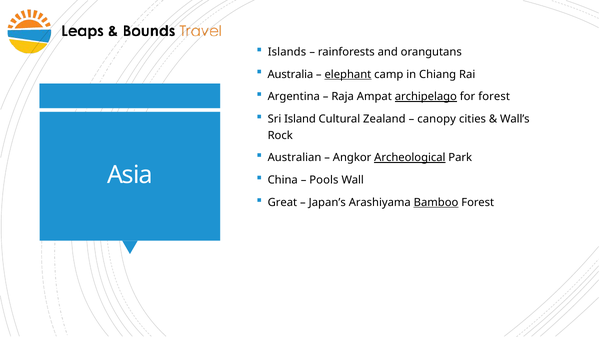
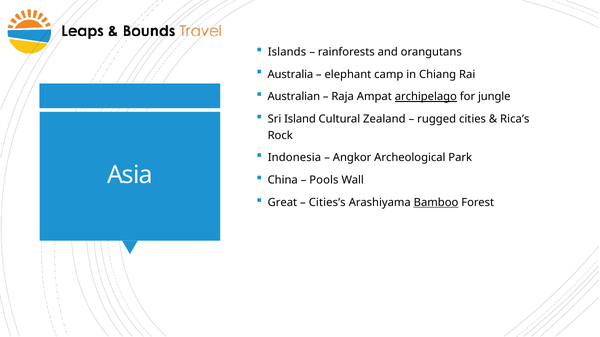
elephant underline: present -> none (348, 74)
Argentina: Argentina -> Australian (294, 97)
for forest: forest -> jungle (494, 97)
canopy: canopy -> rugged (437, 119)
Wall’s: Wall’s -> Rica’s (515, 119)
Australian: Australian -> Indonesia (294, 158)
Archeological underline: present -> none (410, 158)
Japan’s: Japan’s -> Cities’s (327, 203)
